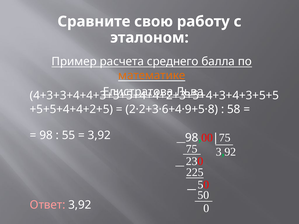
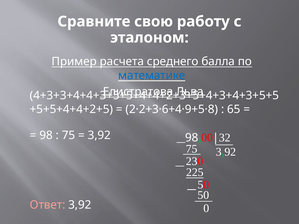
математике colour: orange -> blue (152, 76)
58: 58 -> 65 (234, 109)
55: 55 -> 75 (68, 135)
75: 75 -> 32 (225, 138)
